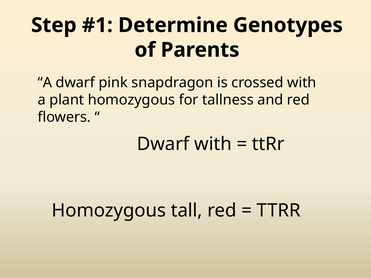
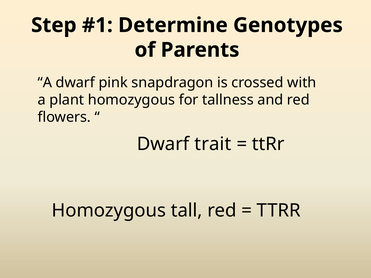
Dwarf with: with -> trait (213, 144)
